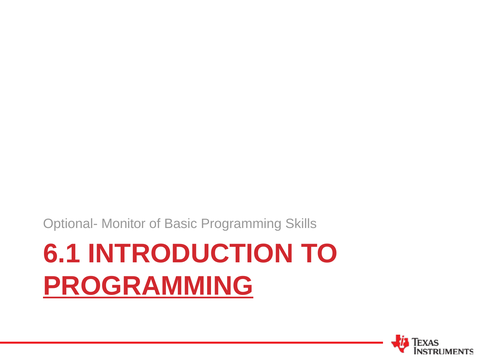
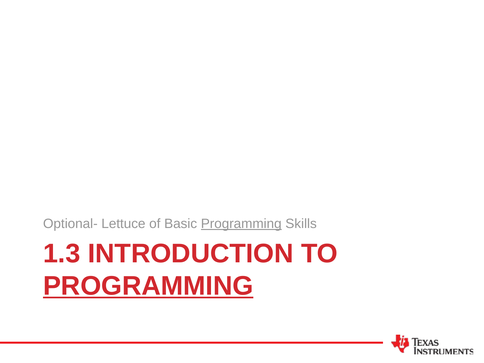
Monitor: Monitor -> Lettuce (123, 224)
Programming underline: none -> present (241, 224)
6.1: 6.1 -> 1.3 (62, 254)
